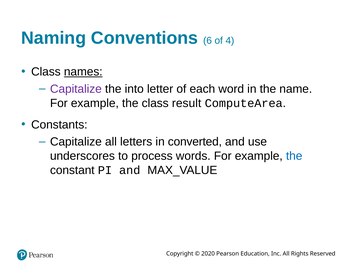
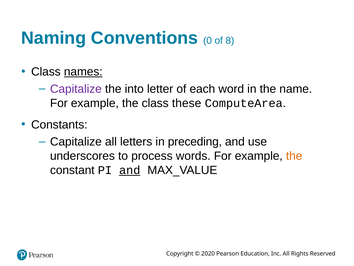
6: 6 -> 0 (207, 40)
4: 4 -> 8 (230, 40)
result: result -> these (187, 103)
converted: converted -> preceding (195, 142)
the colour: blue -> orange (294, 156)
and underline: none -> present (130, 170)
